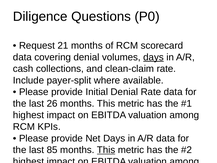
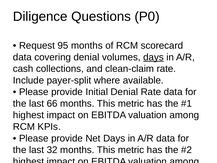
21: 21 -> 95 (63, 46)
26: 26 -> 66 (52, 103)
85: 85 -> 32 (52, 150)
This underline: present -> none (106, 150)
